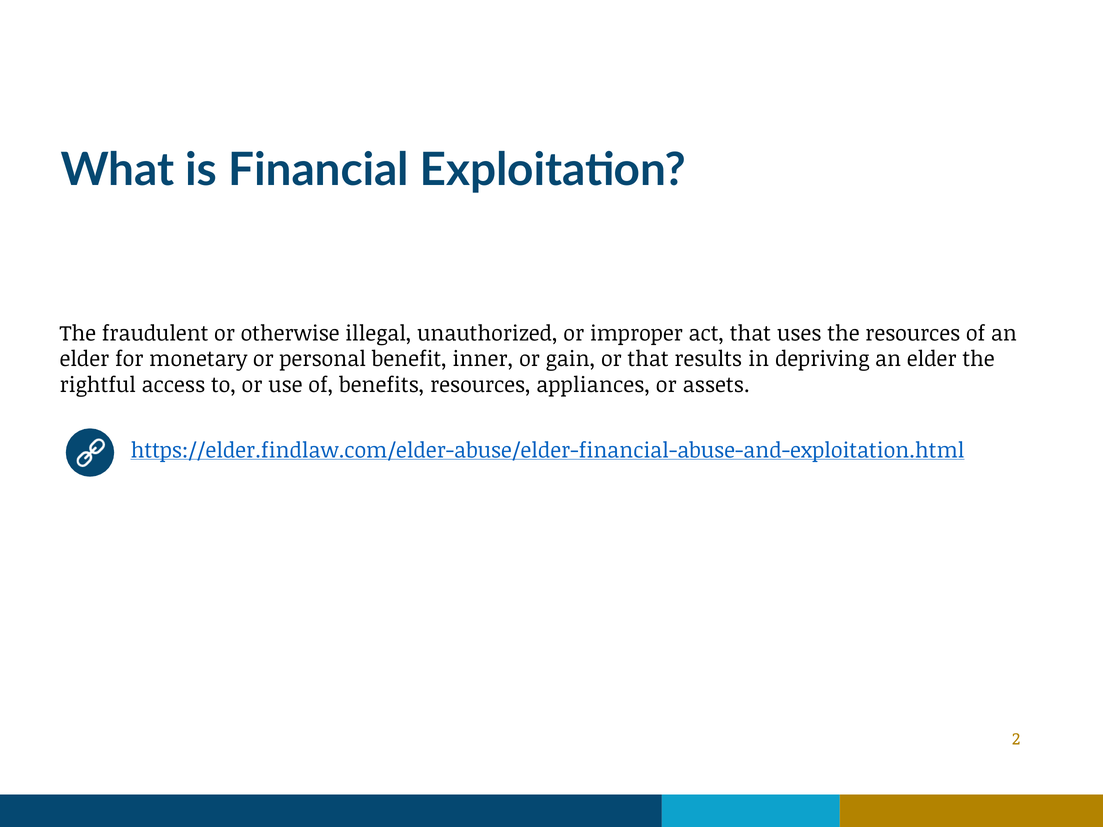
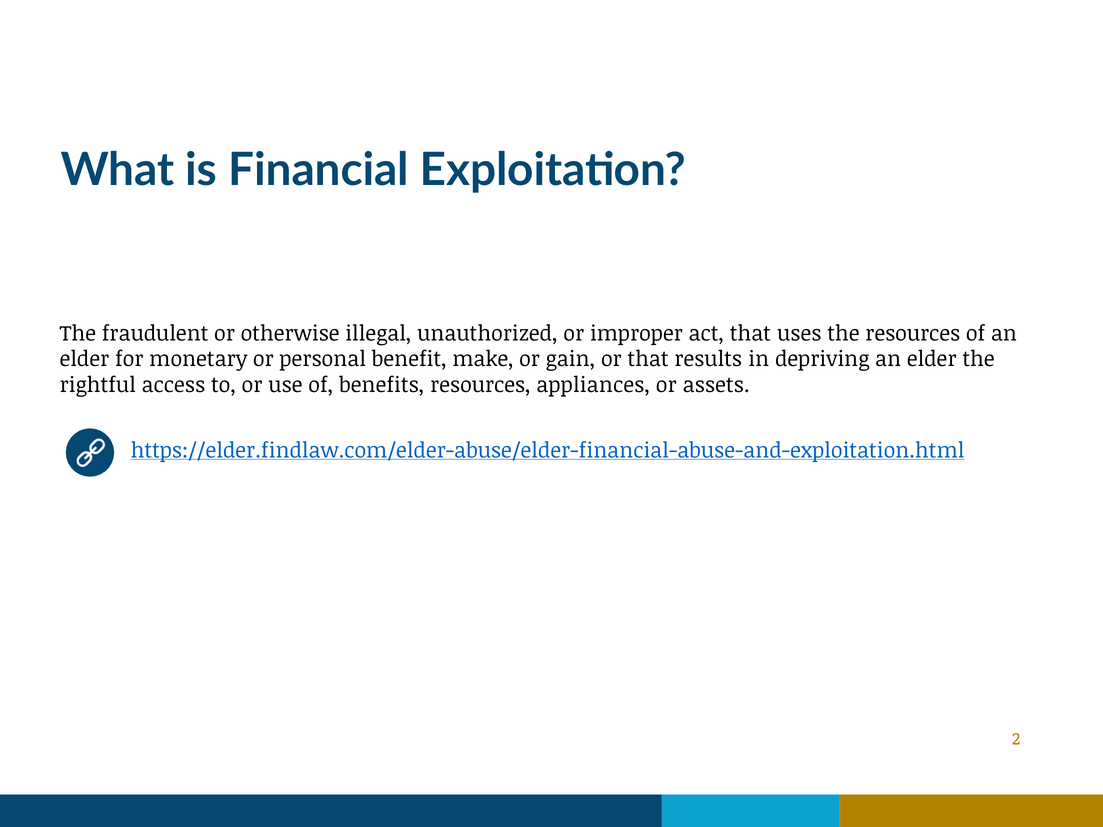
inner: inner -> make (483, 359)
